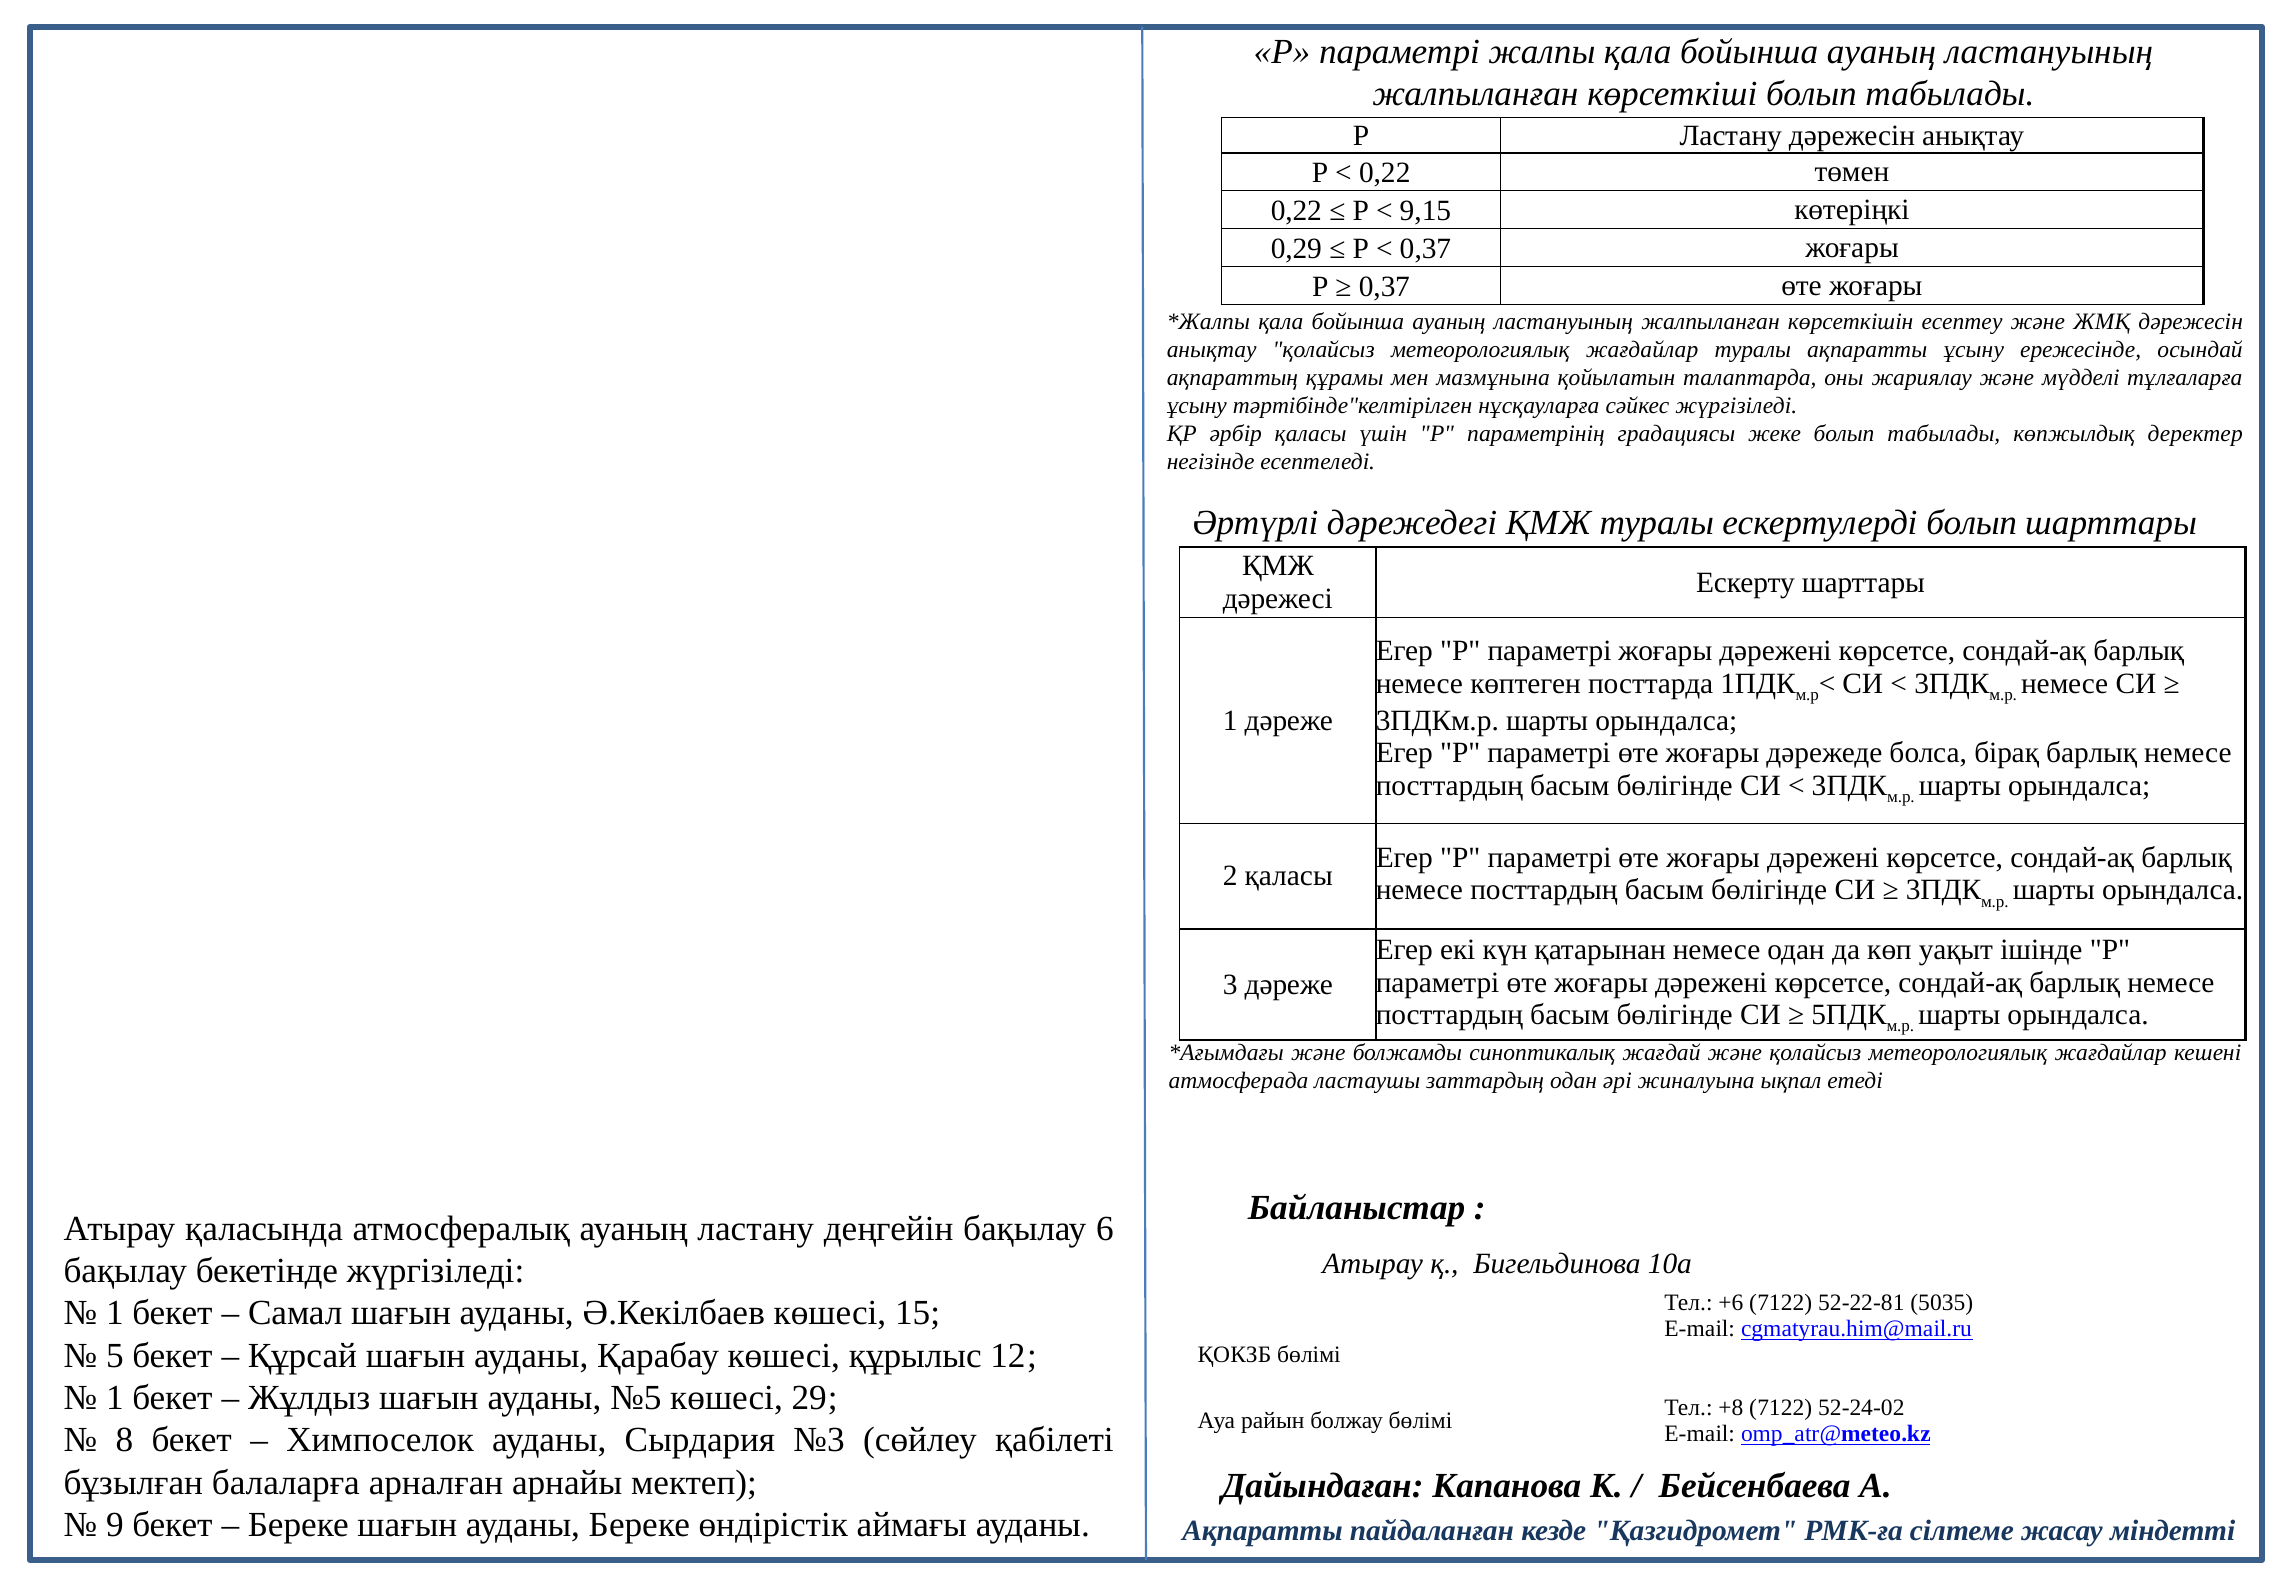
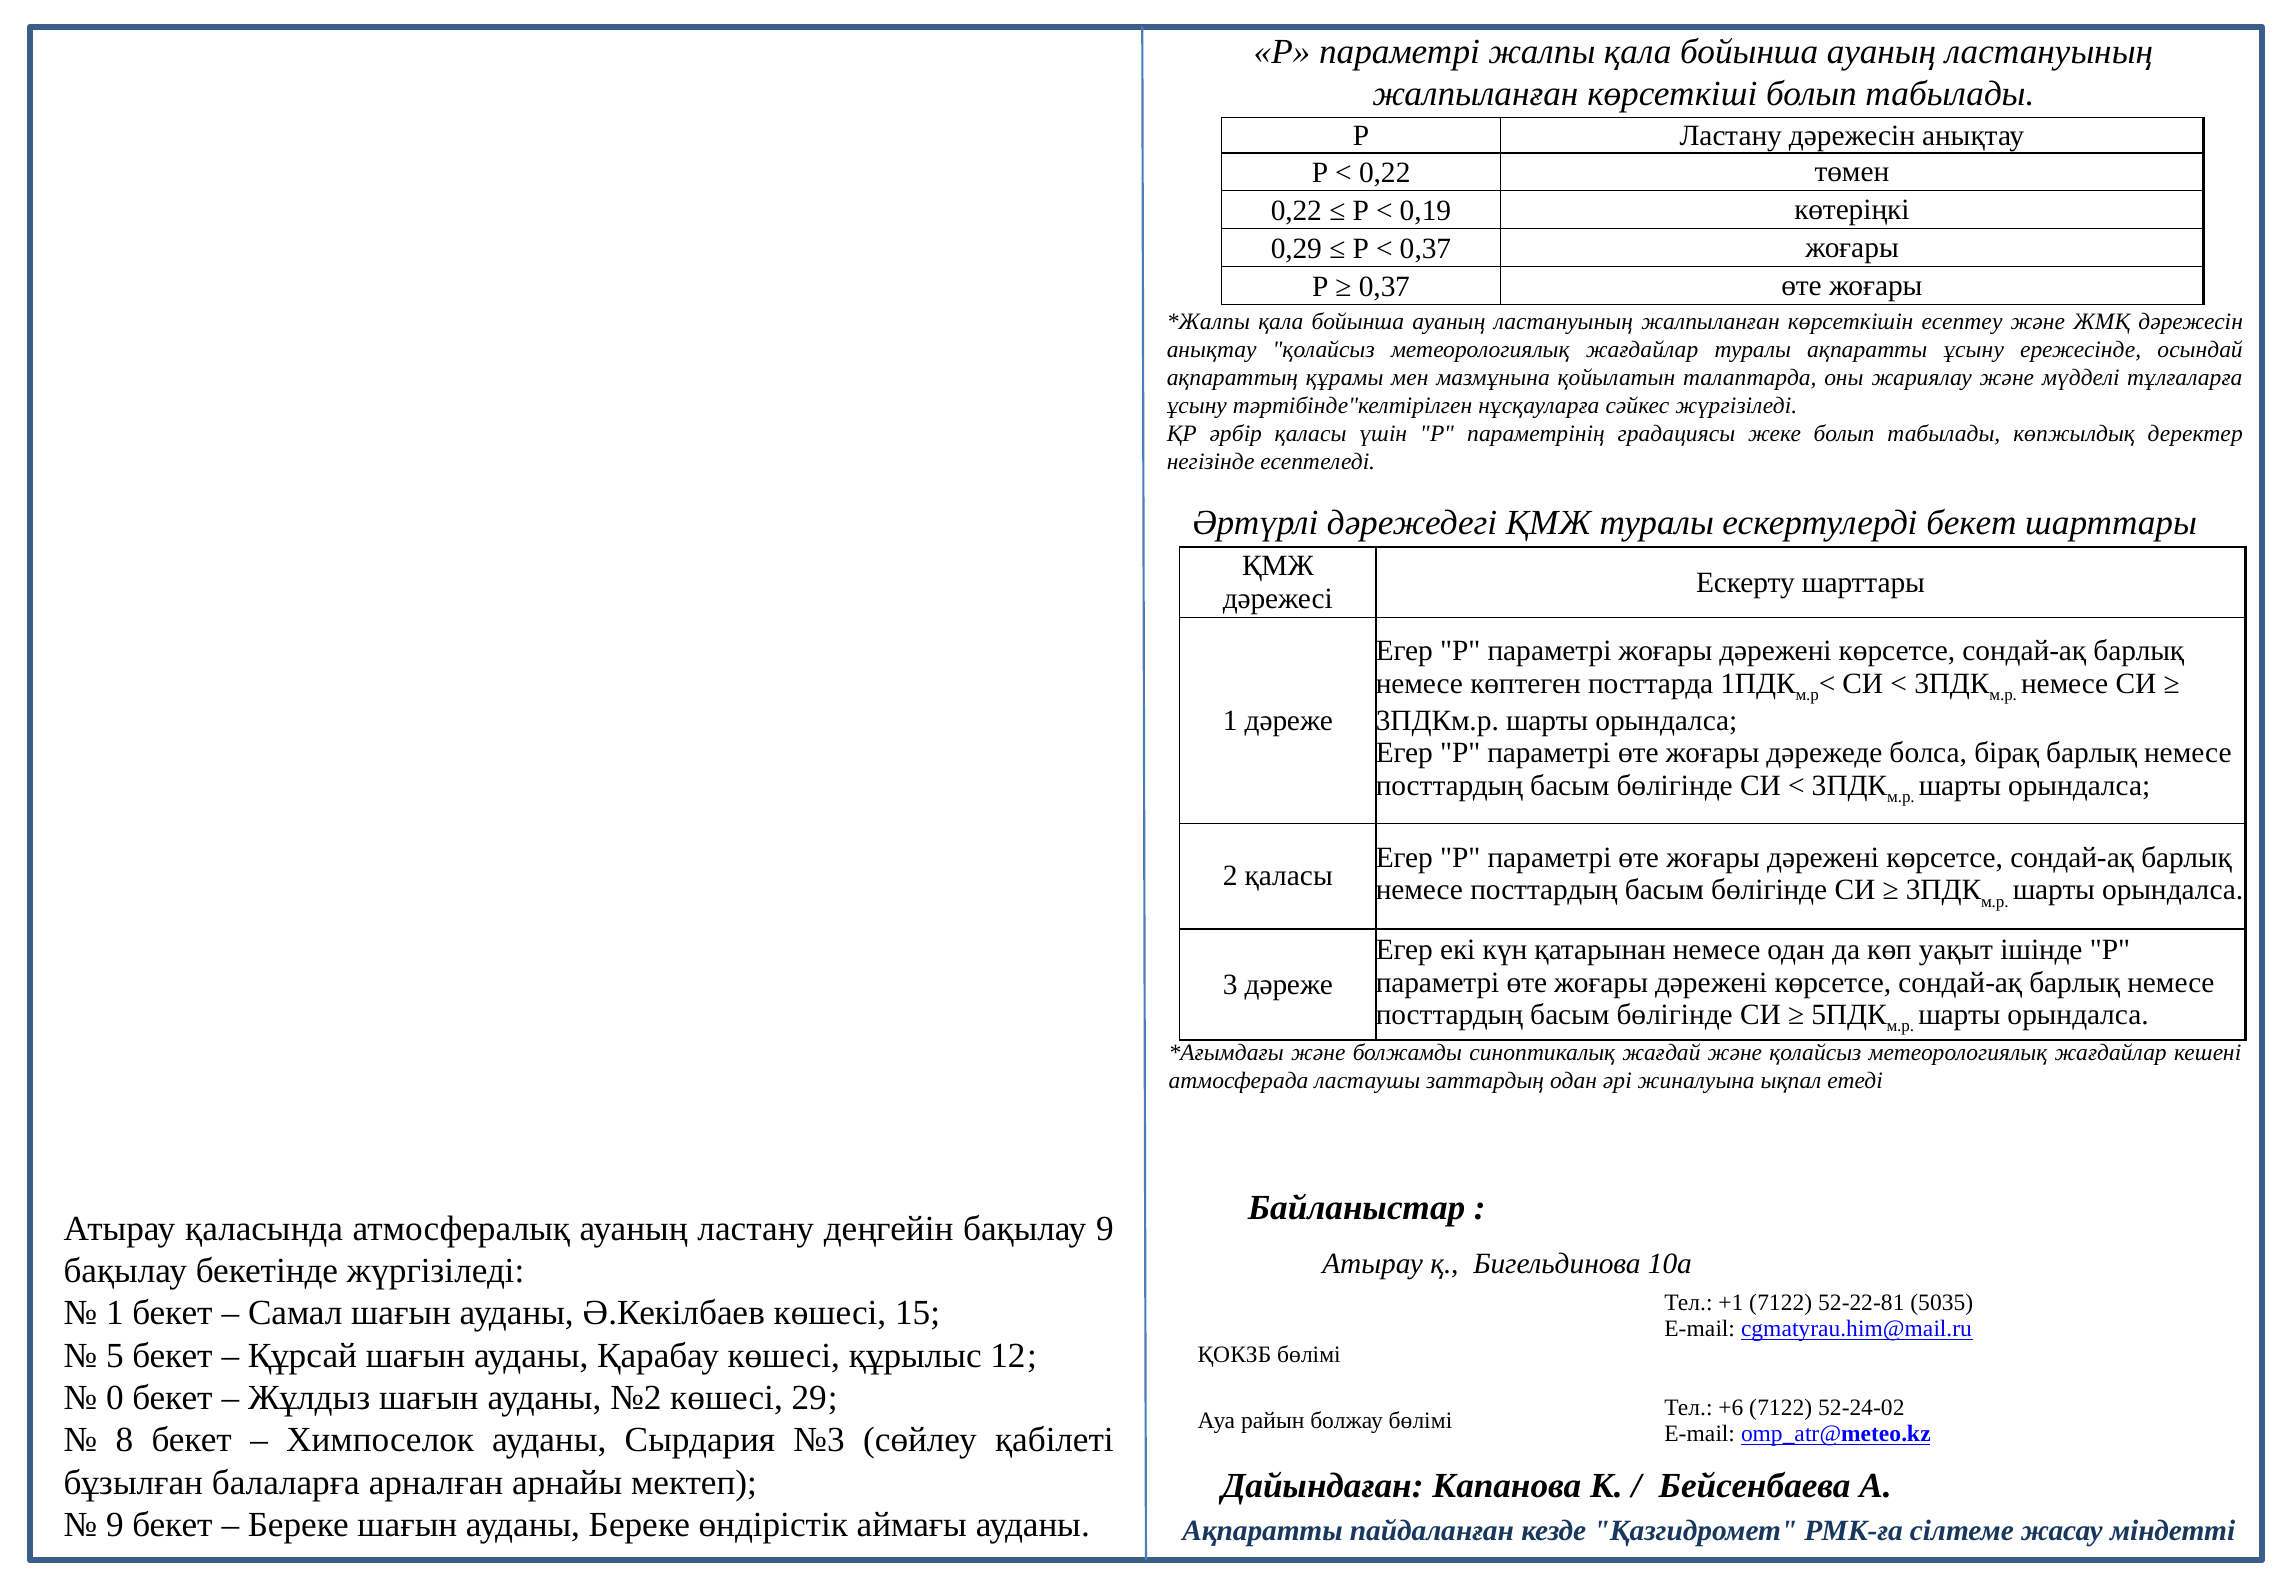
9,15: 9,15 -> 0,19 (1425, 211)
ескертулерді болып: болып -> бекет (1972, 523)
бақылау 6: 6 -> 9 (1105, 1228)
+6: +6 -> +1 (1731, 1303)
1: 1 -> 0 (115, 1398)
№5: №5 -> №2 (636, 1398)
+8: +8 -> +6 (1731, 1407)
